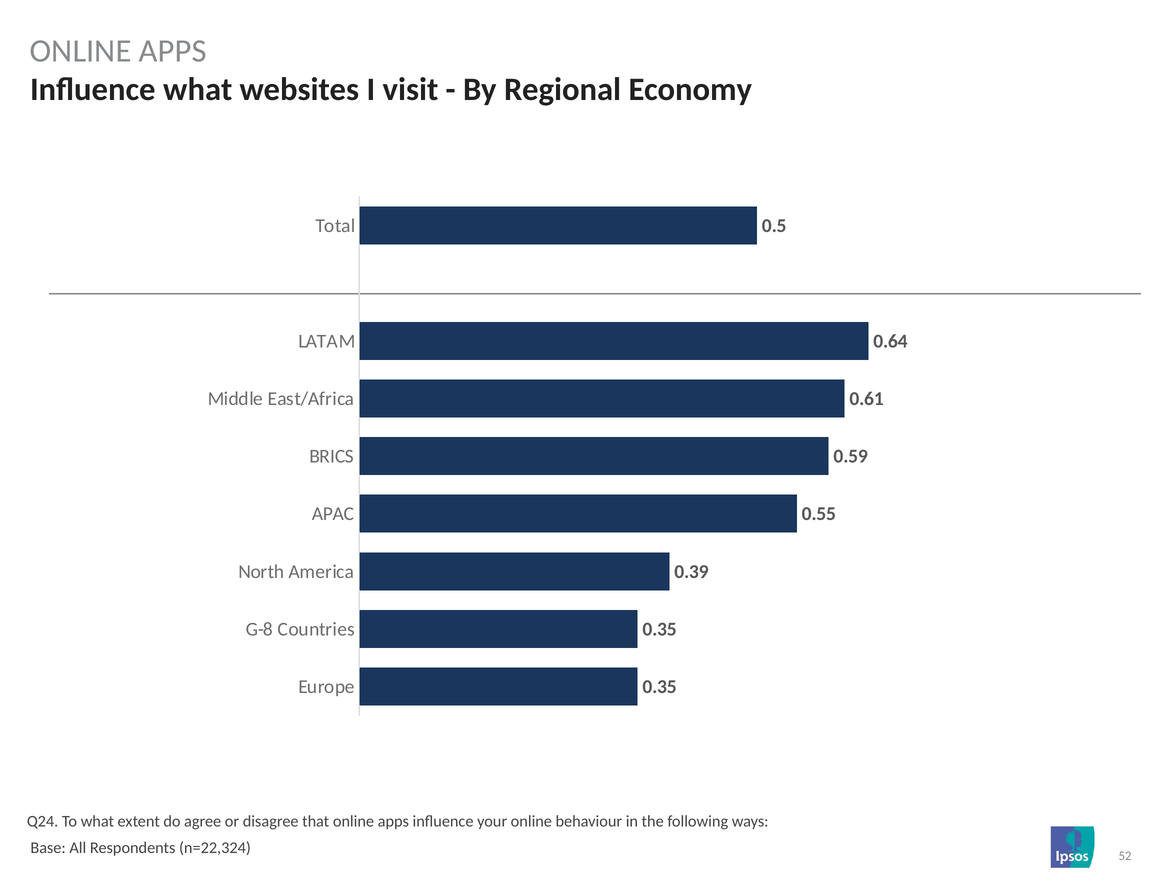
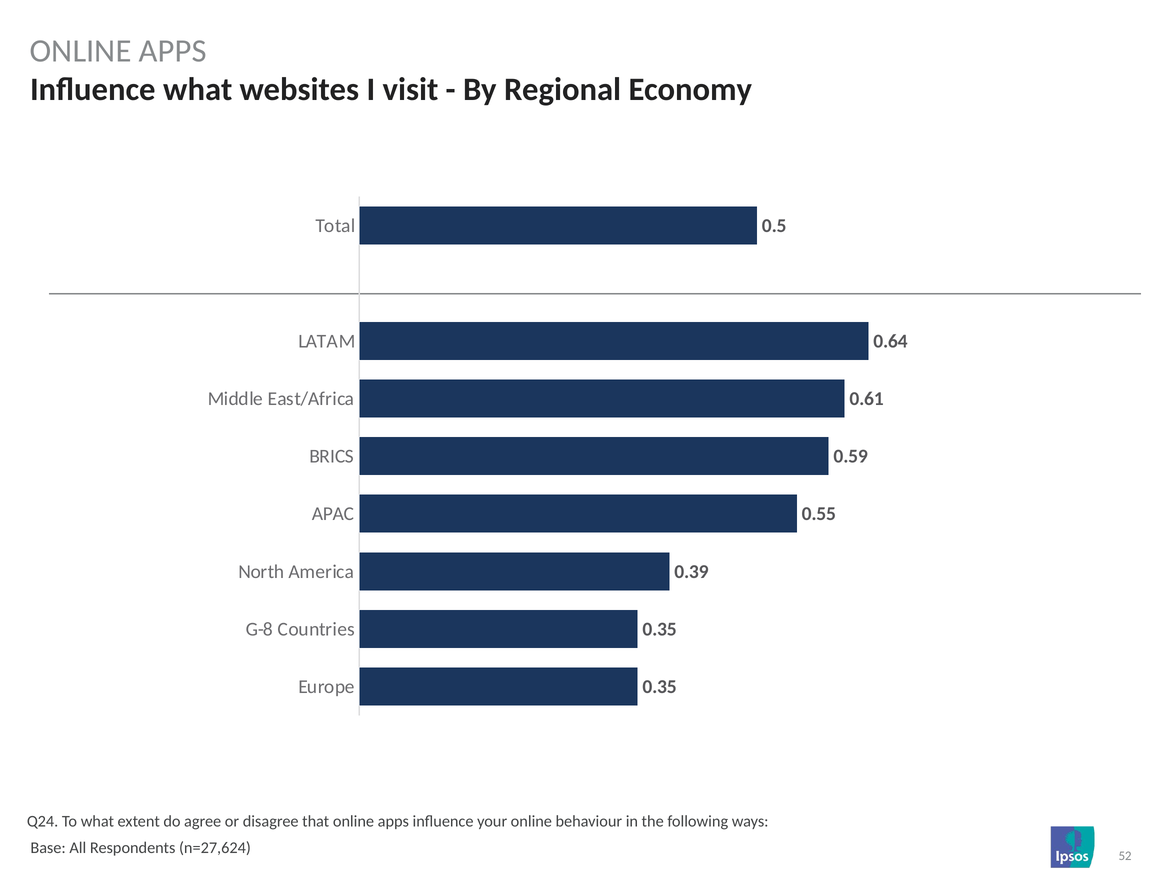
n=22,324: n=22,324 -> n=27,624 (215, 848)
